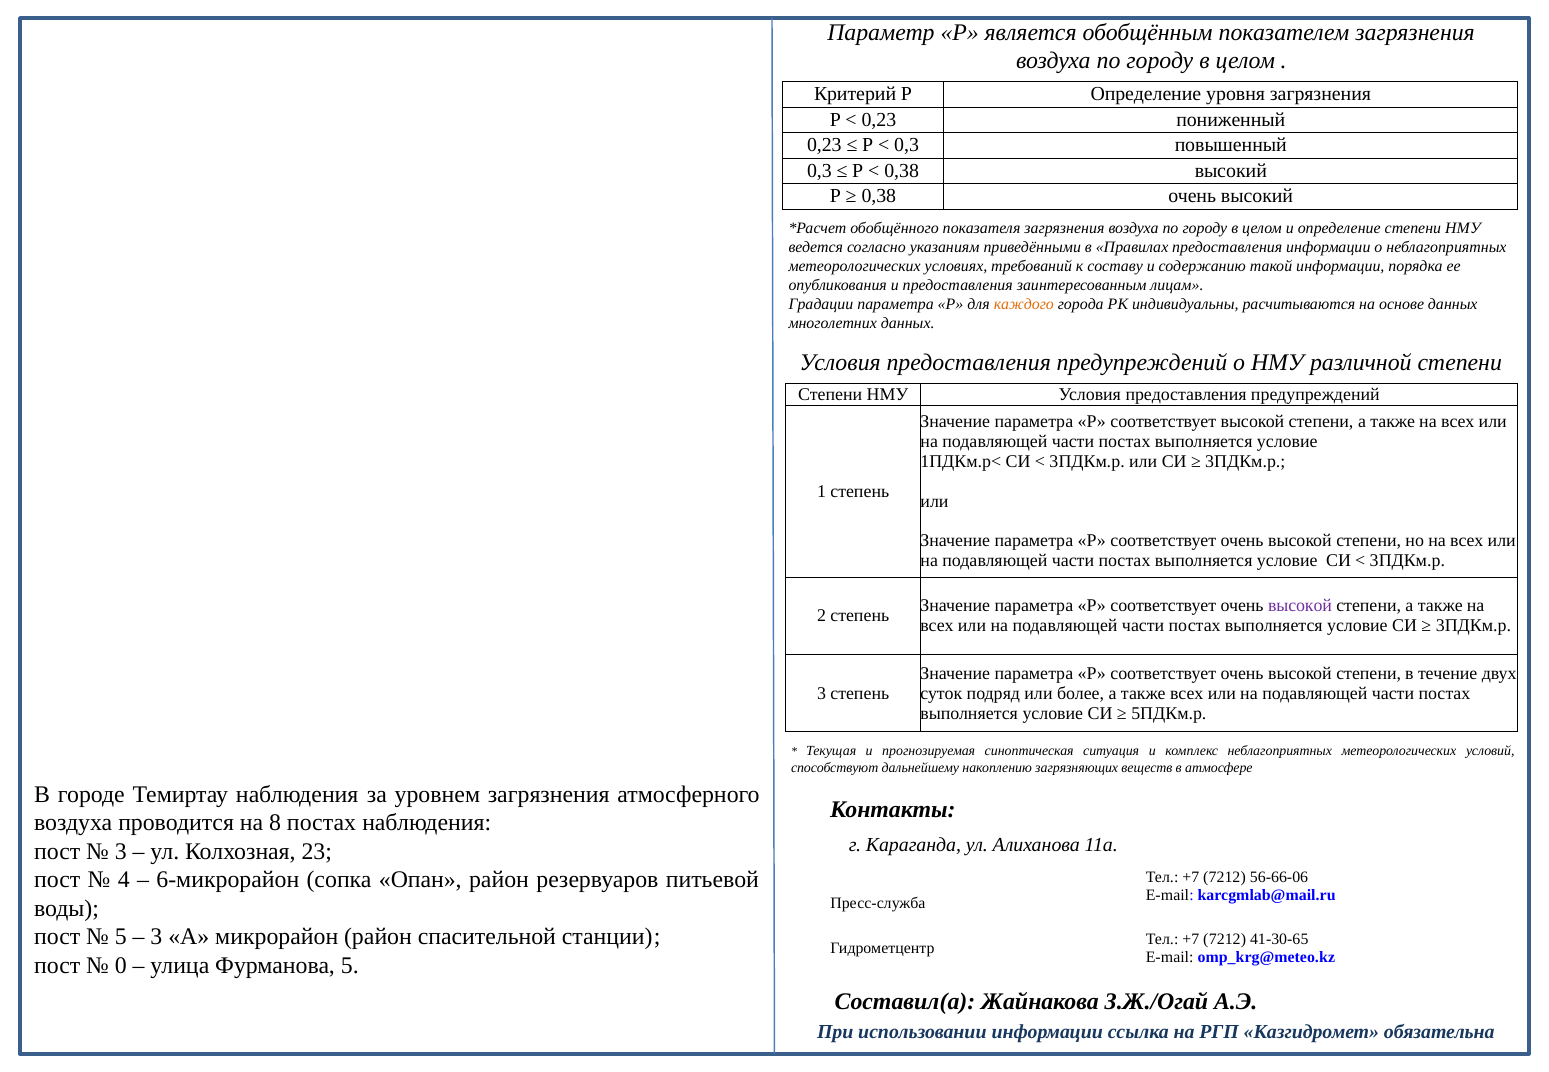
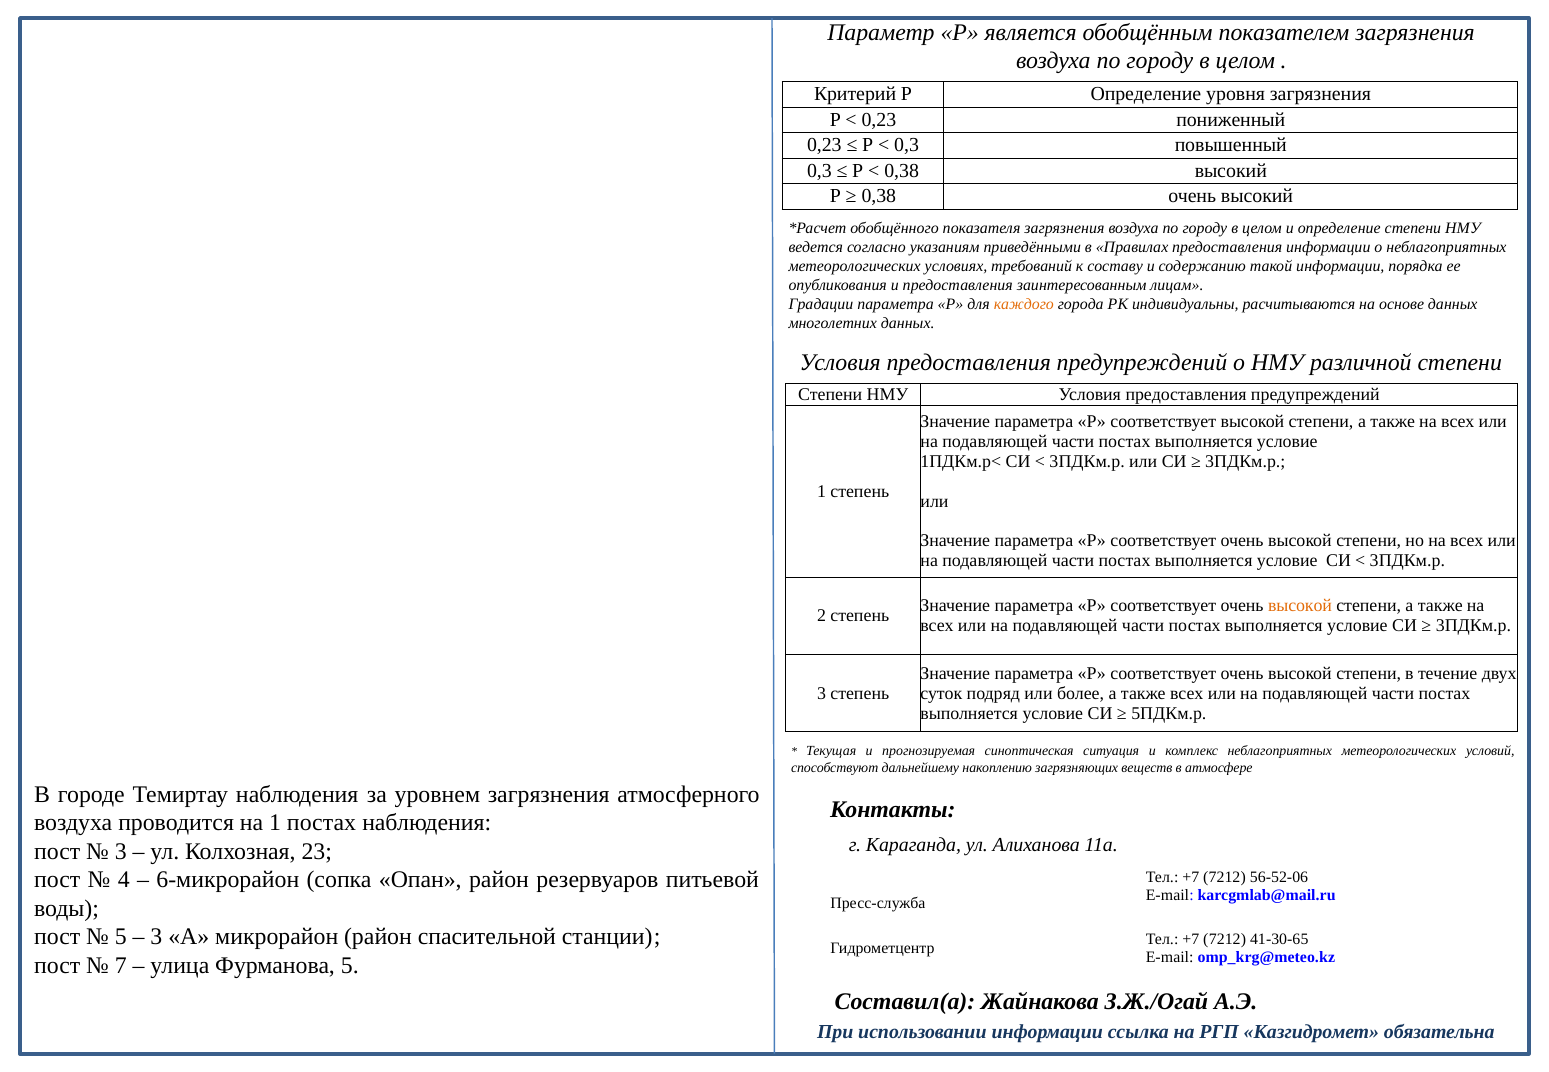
высокой colour: purple -> orange (1300, 606)
на 8: 8 -> 1 (275, 823)
56-66-06: 56-66-06 -> 56-52-06 (1279, 878)
0: 0 -> 7 (121, 966)
